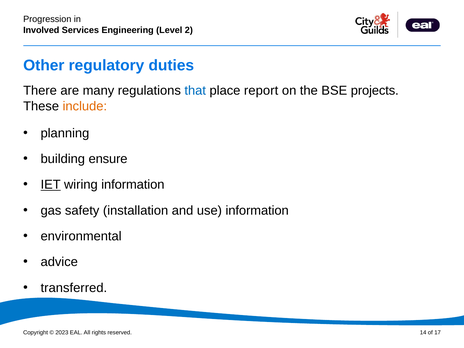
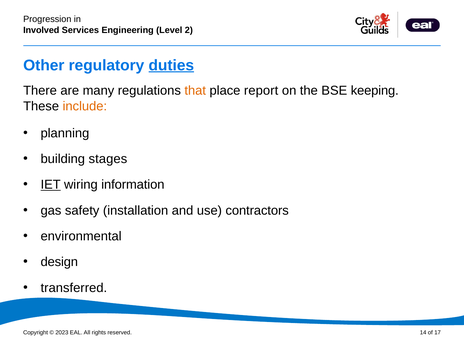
duties underline: none -> present (171, 65)
that colour: blue -> orange (195, 91)
projects: projects -> keeping (375, 91)
ensure: ensure -> stages (108, 159)
use information: information -> contractors (257, 210)
advice: advice -> design (59, 262)
